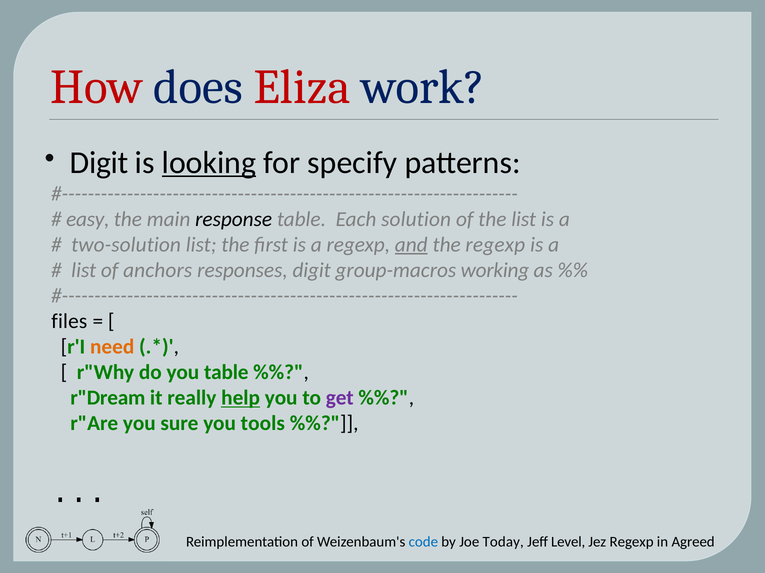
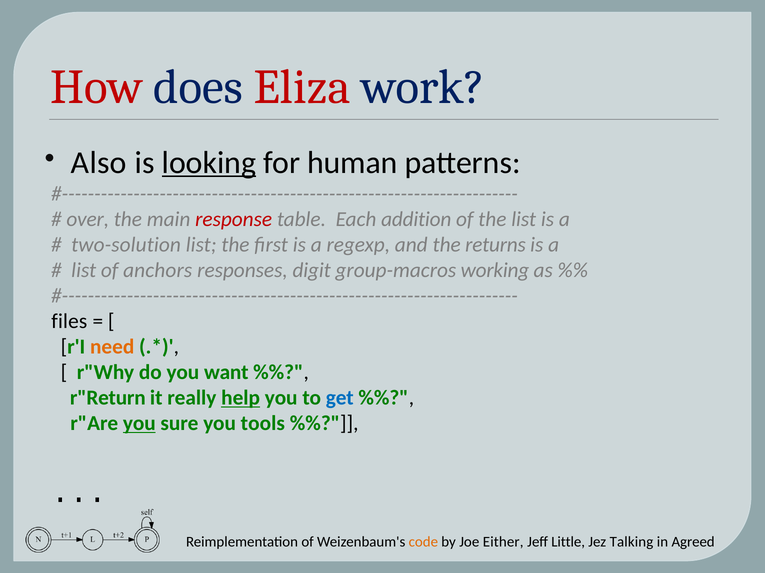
Digit: Digit -> Also (99, 163)
specify: specify -> human (352, 163)
easy: easy -> over (88, 220)
response colour: black -> red (234, 220)
solution: solution -> addition (416, 220)
and underline: present -> none (411, 245)
the regexp: regexp -> returns (496, 245)
you table: table -> want (226, 373)
r"Dream: r"Dream -> r"Return (108, 398)
get colour: purple -> blue (340, 398)
you underline: none -> present (139, 424)
code colour: blue -> orange (423, 543)
Today: Today -> Either (503, 543)
Level: Level -> Little (568, 543)
Jez Regexp: Regexp -> Talking (632, 543)
